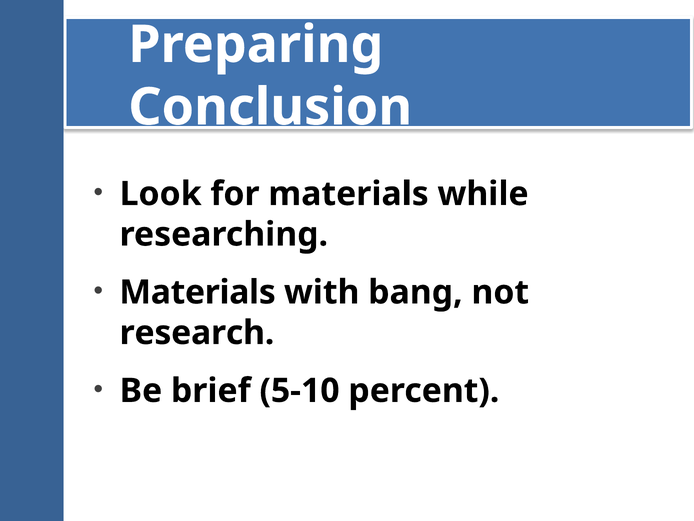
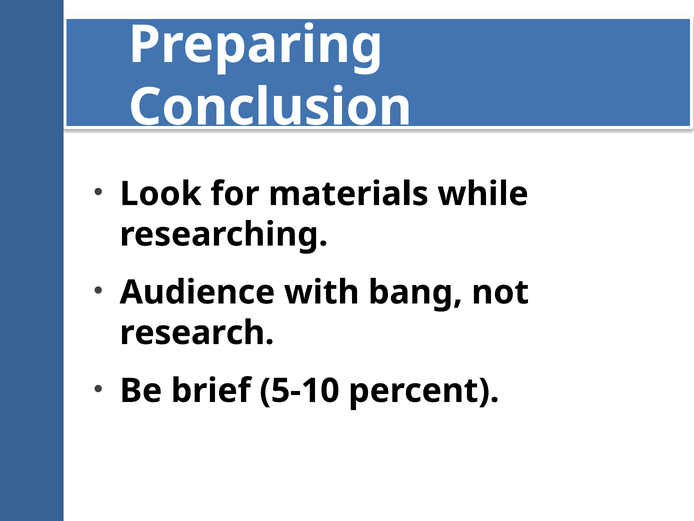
Materials: Materials -> Audience (197, 292)
